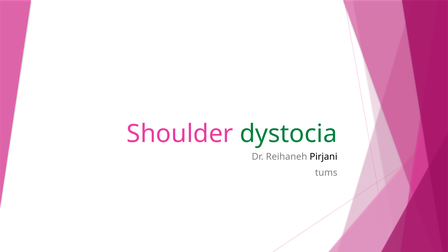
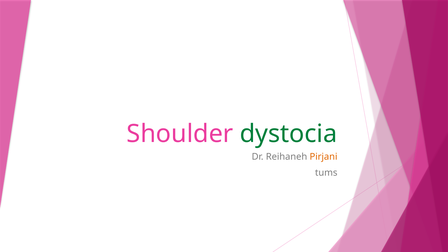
Pirjani colour: black -> orange (324, 157)
